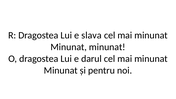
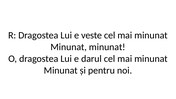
slava: slava -> veste (92, 35)
